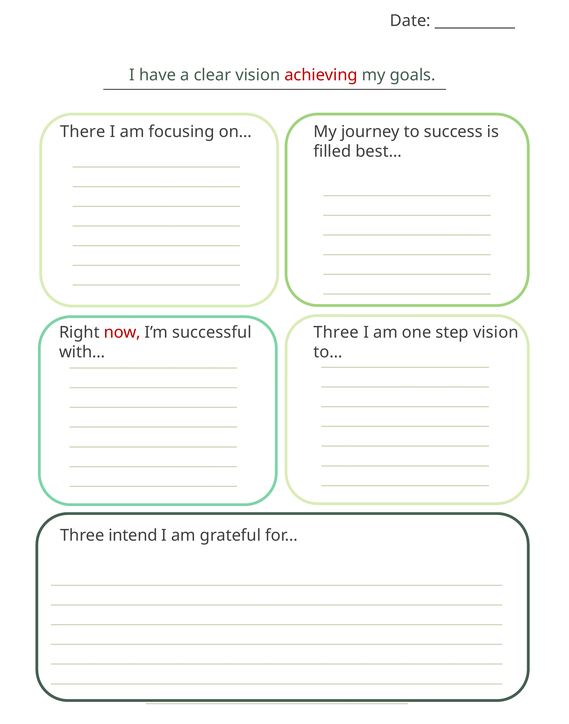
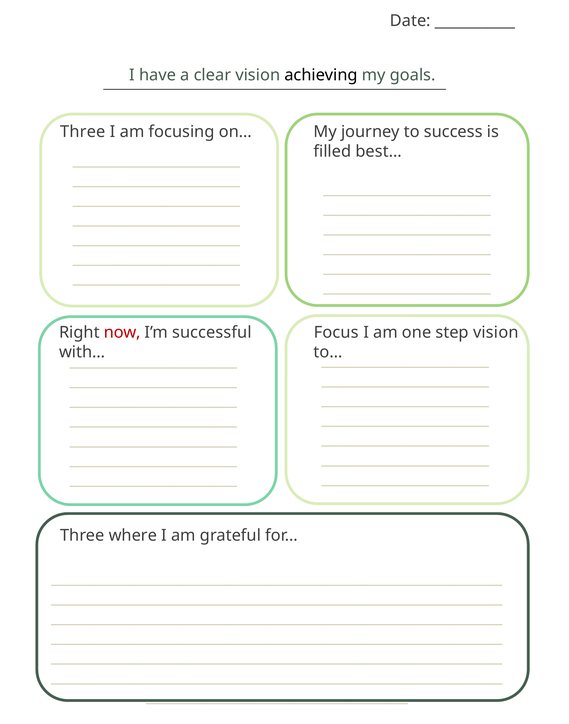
achieving colour: red -> black (321, 75)
There: There -> Three (83, 132)
Three: Three -> Focus (336, 333)
intend: intend -> where (133, 536)
